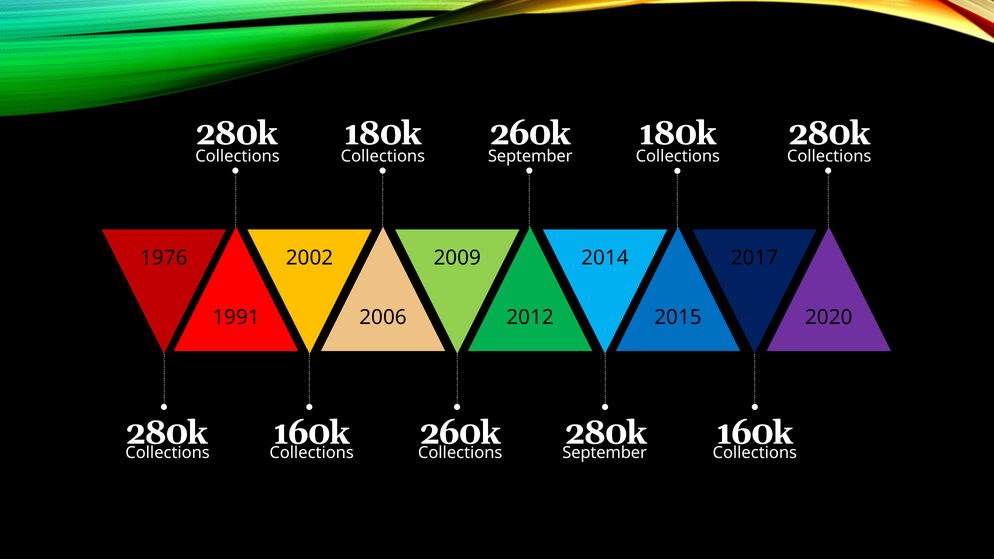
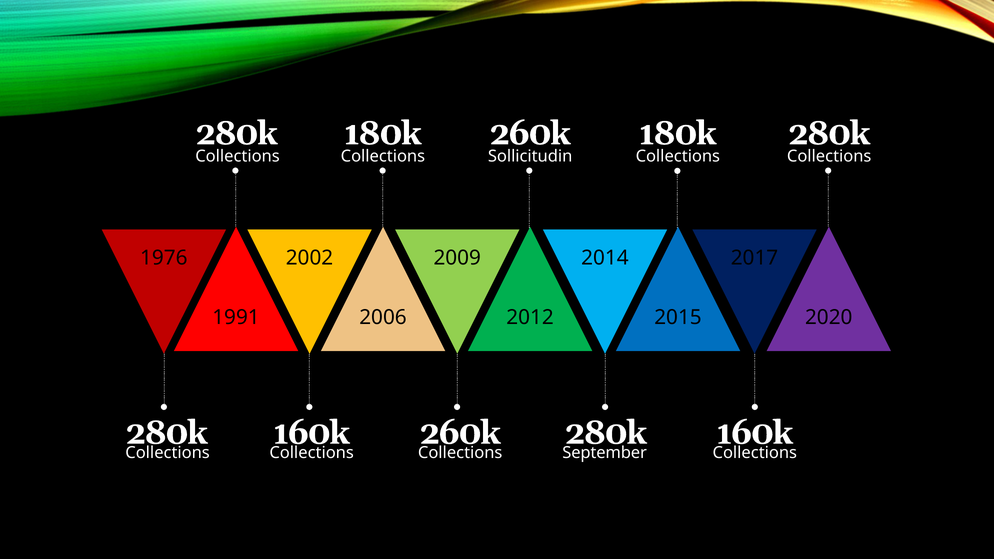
September: September -> Sollicitudin (530, 156)
